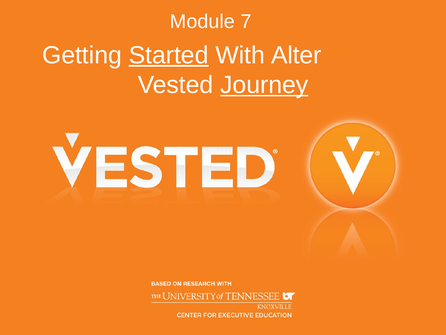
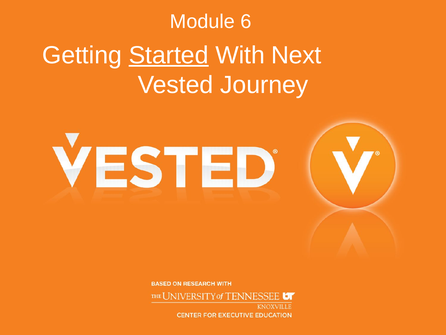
7: 7 -> 6 (246, 22)
Alter: Alter -> Next (296, 55)
Journey underline: present -> none (264, 85)
